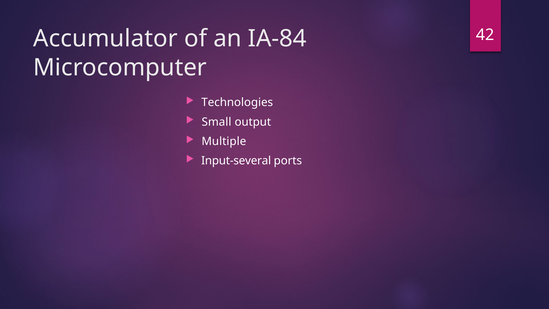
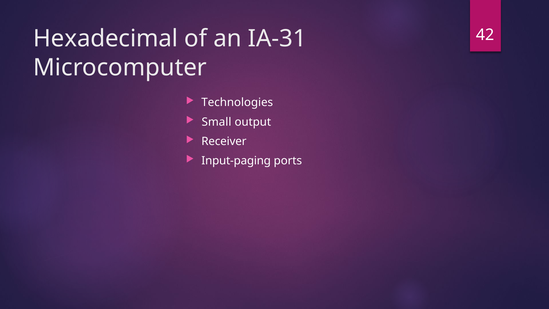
Accumulator: Accumulator -> Hexadecimal (106, 39)
IA-84: IA-84 -> IA-31 (277, 39)
Multiple: Multiple -> Receiver (224, 141)
Input-several: Input-several -> Input-paging (236, 161)
